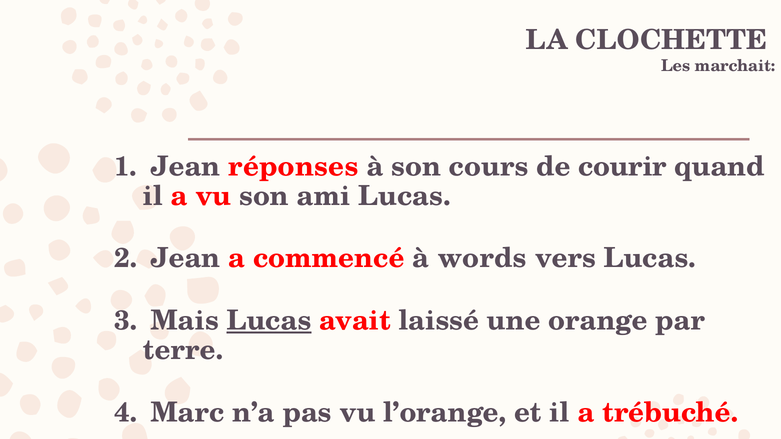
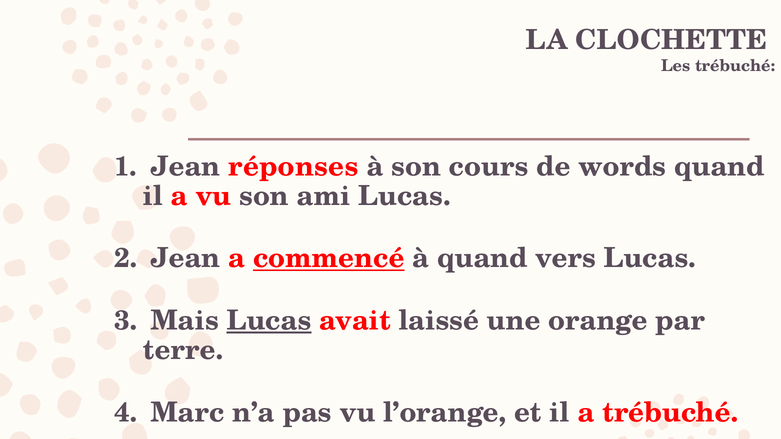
Les marchait: marchait -> trébuché (735, 66)
courir: courir -> words (622, 167)
commencé underline: none -> present (329, 259)
à words: words -> quand (482, 259)
